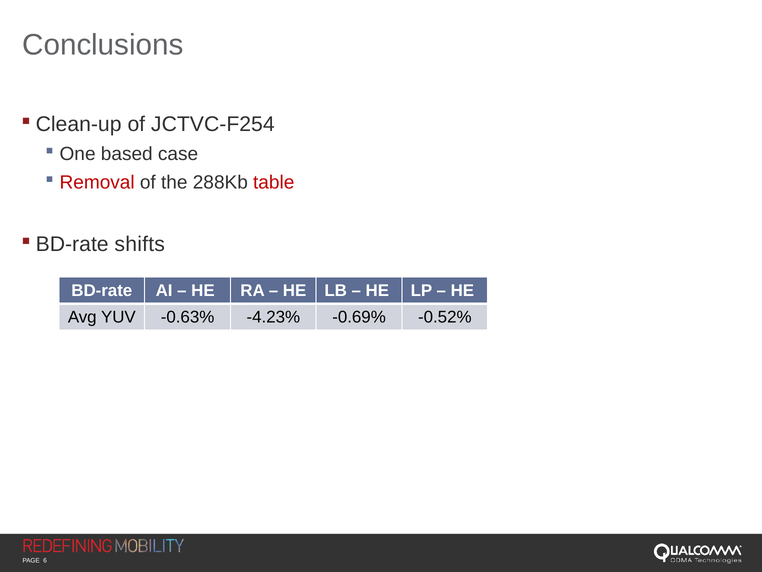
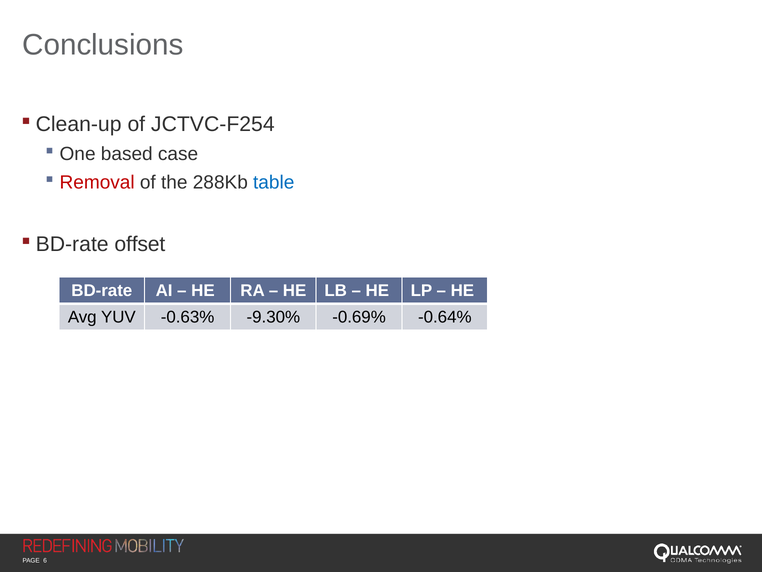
table colour: red -> blue (274, 182)
shifts: shifts -> offset (140, 244)
-4.23%: -4.23% -> -9.30% (273, 317)
-0.52%: -0.52% -> -0.64% (445, 317)
